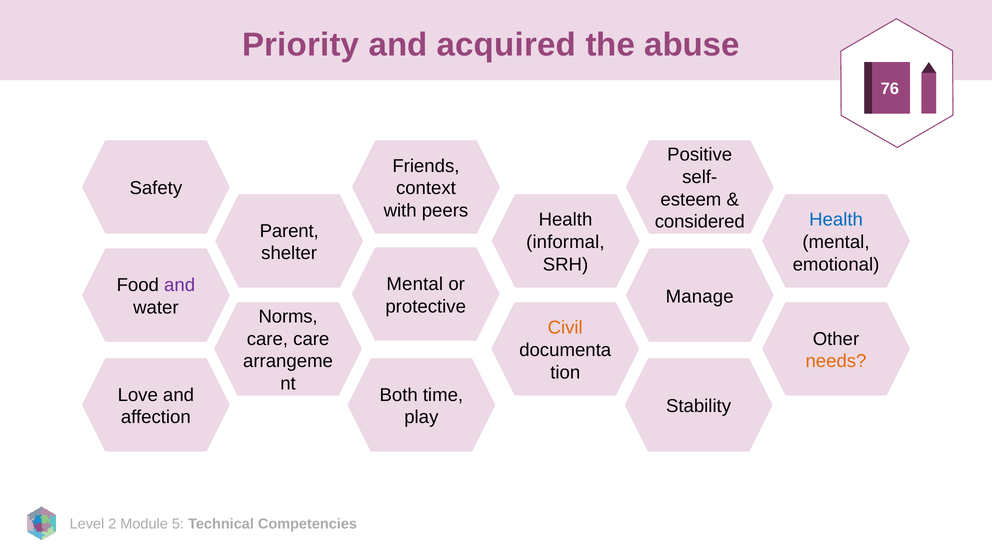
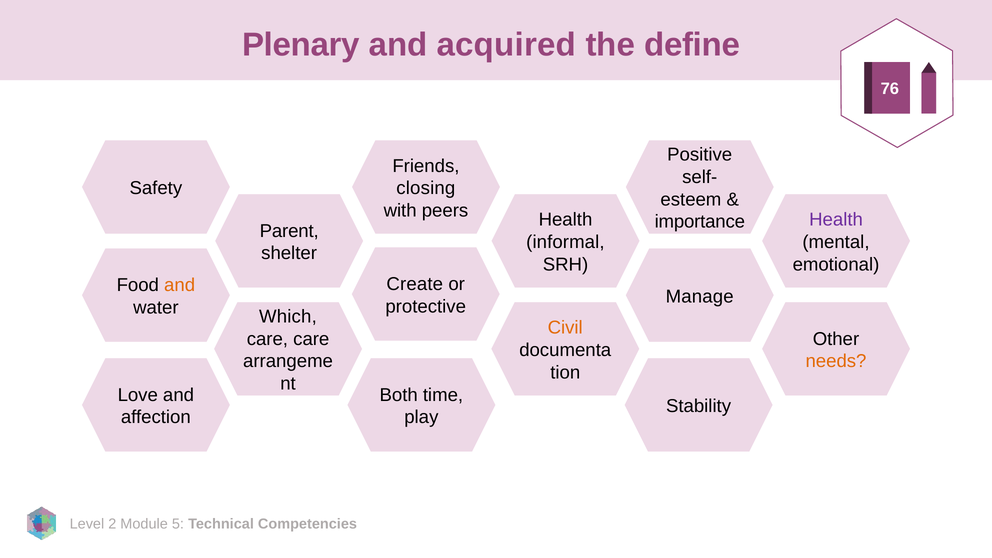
Priority: Priority -> Plenary (301, 45)
abuse: abuse -> define (692, 45)
context: context -> closing (426, 188)
Health colour: blue -> purple (836, 220)
considered: considered -> importance (700, 222)
Mental: Mental -> Create (415, 284)
and colour: purple -> orange (180, 285)
Norms: Norms -> Which (288, 317)
